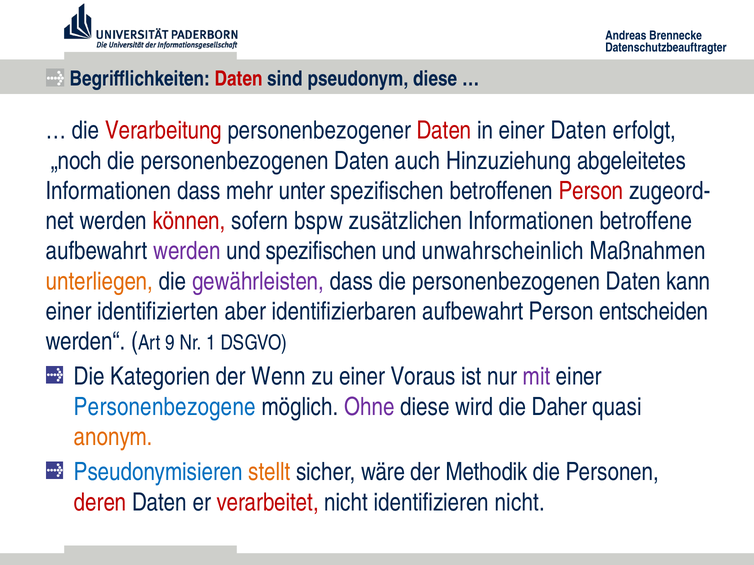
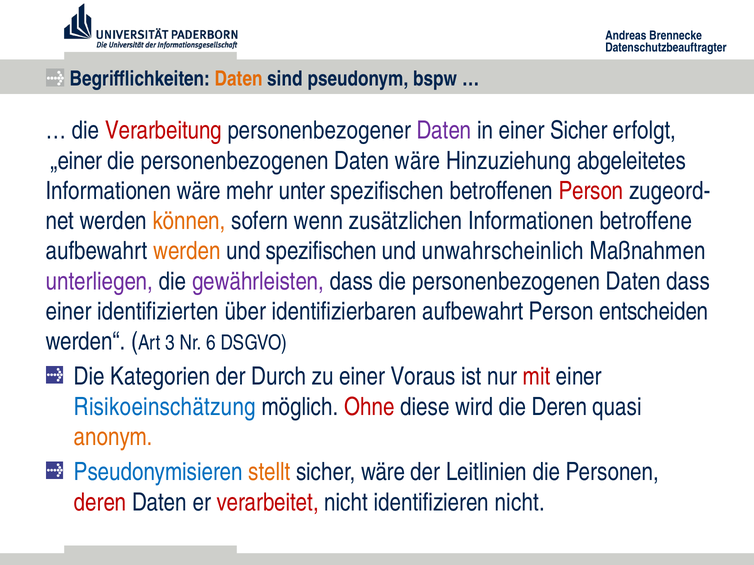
Daten colour: red -> orange (239, 79)
pseudonym diese: diese -> bspw (435, 79)
Daten colour: red -> purple (444, 131)
einer Daten: Daten -> Sicher (579, 131)
„noch: „noch -> „einer (77, 161)
Daten auch: auch -> wäre (418, 161)
Informationen dass: dass -> wäre (199, 191)
können colour: red -> orange (189, 221)
bspw: bspw -> wenn (319, 221)
werden colour: purple -> orange (187, 251)
unterliegen colour: orange -> purple (99, 282)
Daten kann: kann -> dass (688, 282)
aber: aber -> über (245, 312)
9: 9 -> 3 (170, 343)
1: 1 -> 6 (211, 343)
Wenn: Wenn -> Durch (279, 377)
mit colour: purple -> red (537, 377)
Personenbezogene: Personenbezogene -> Risikoeinschätzung (165, 407)
Ohne colour: purple -> red (369, 407)
die Daher: Daher -> Deren (559, 407)
Methodik: Methodik -> Leitlinien (486, 473)
